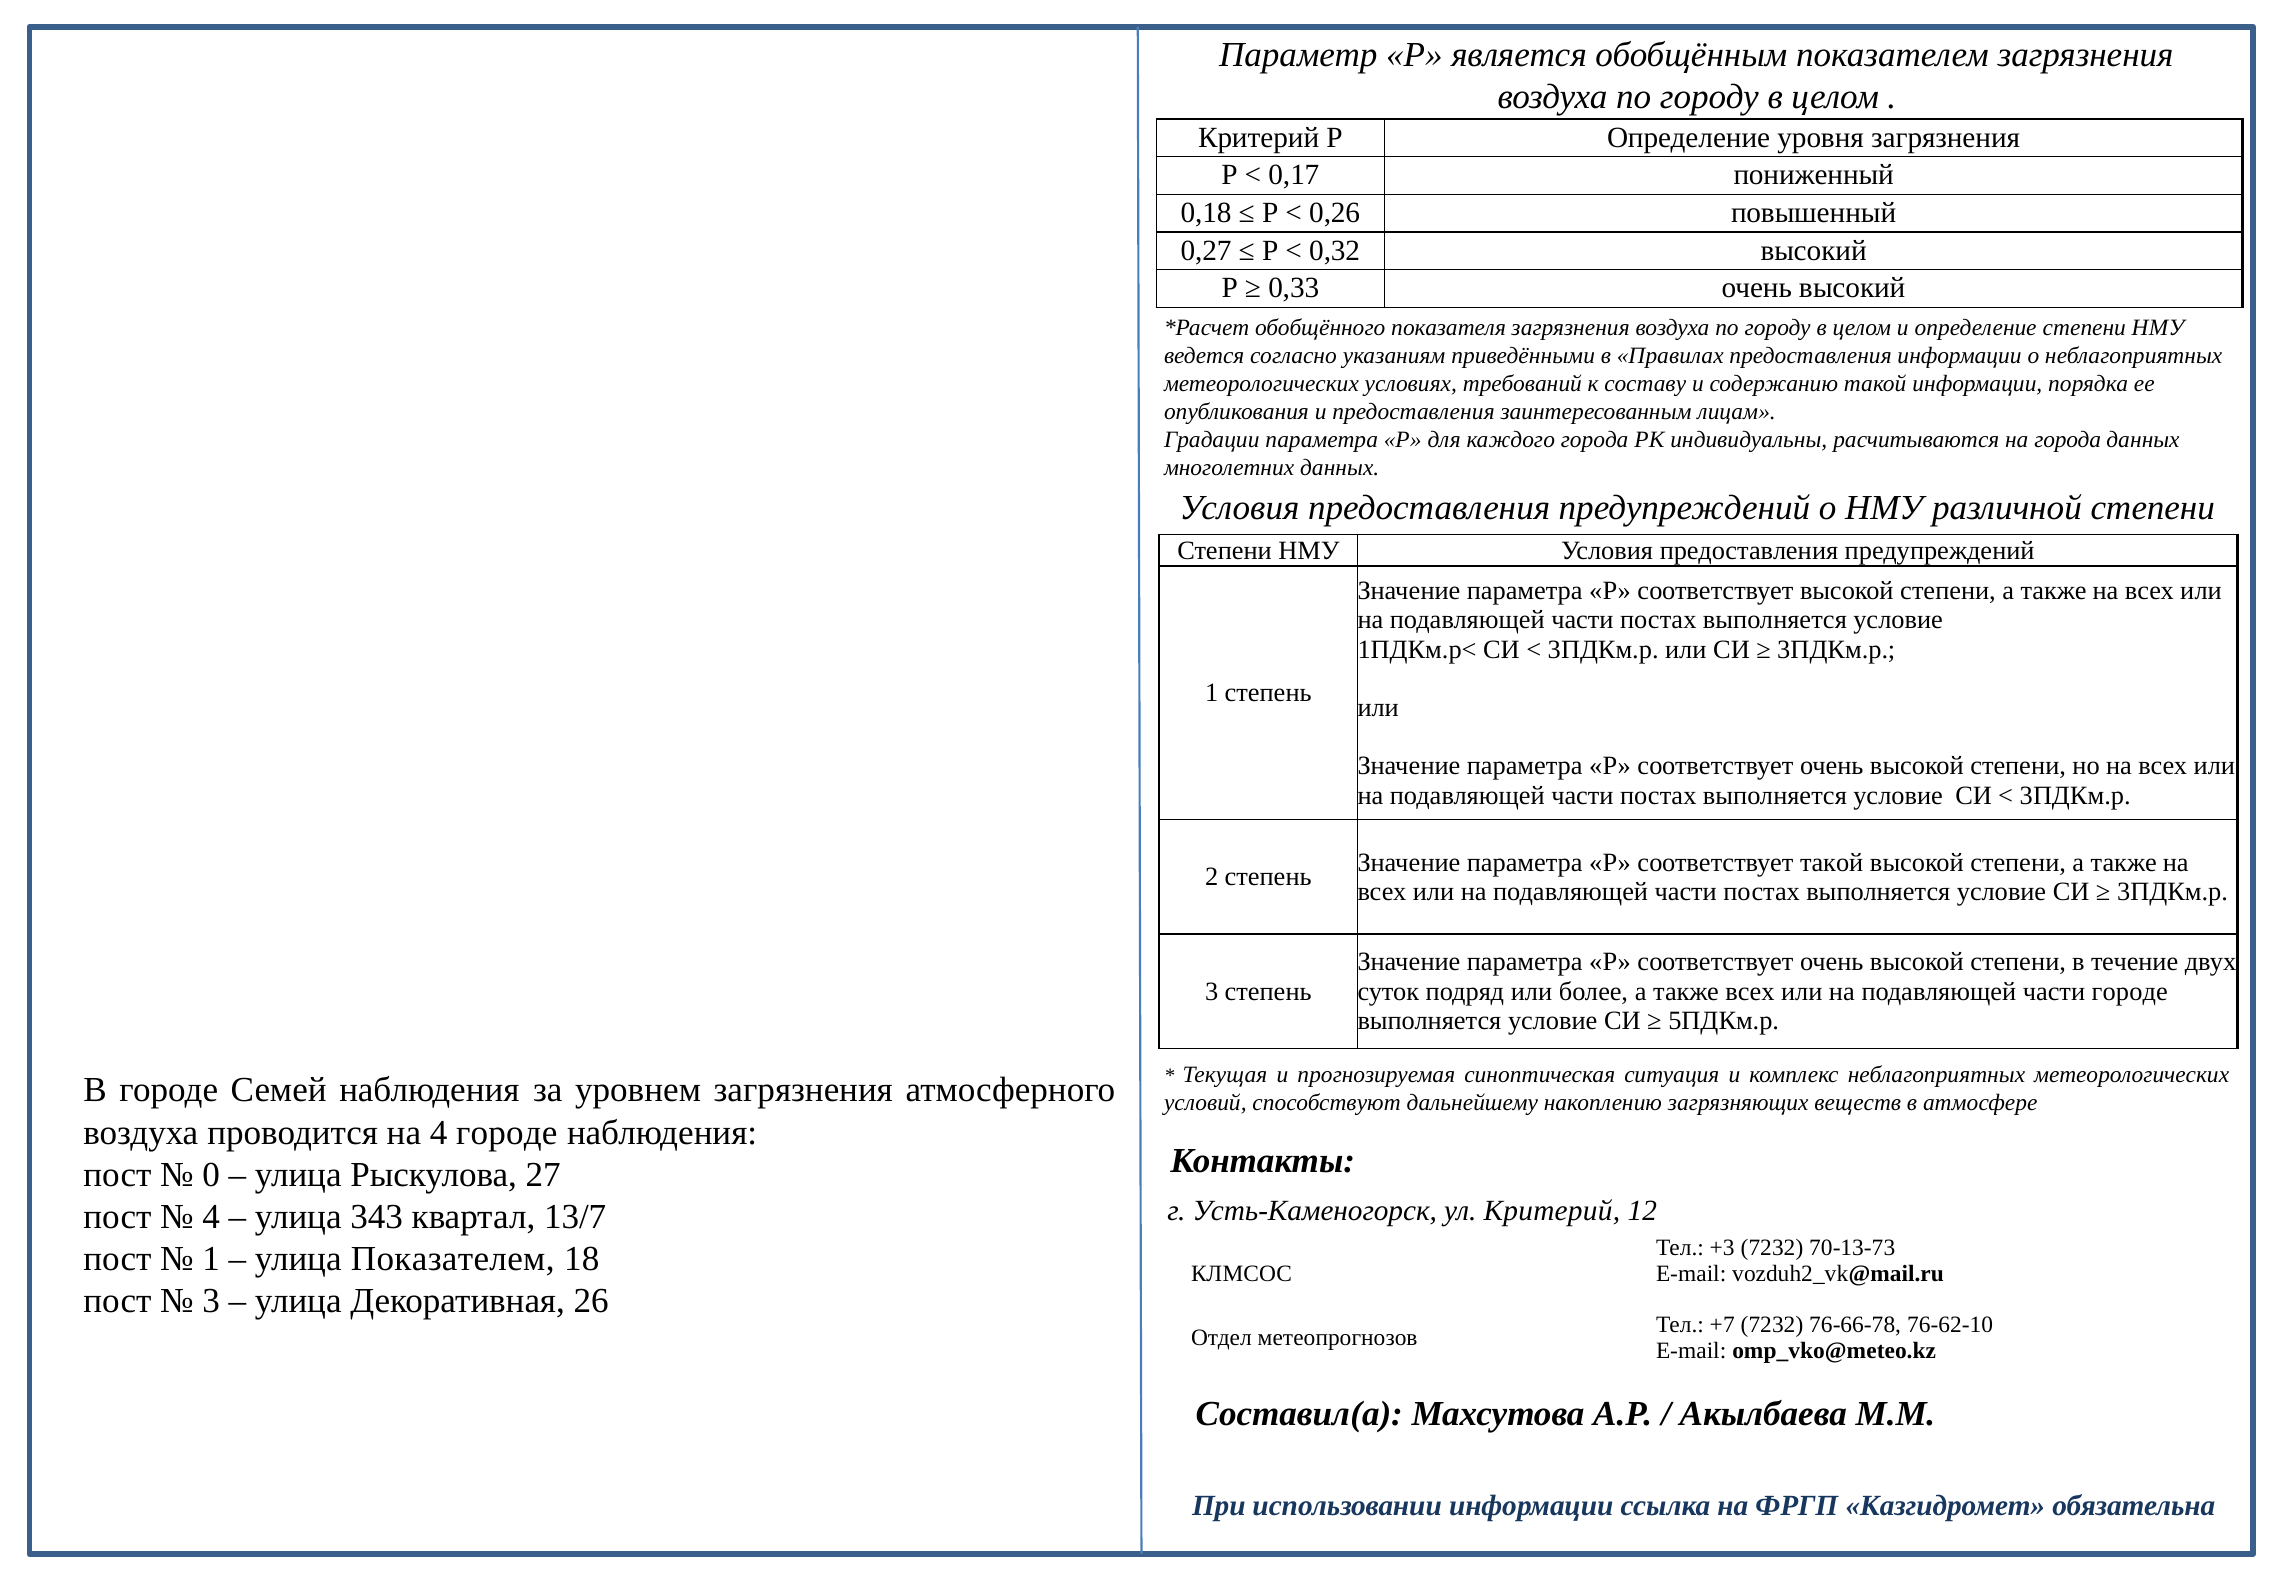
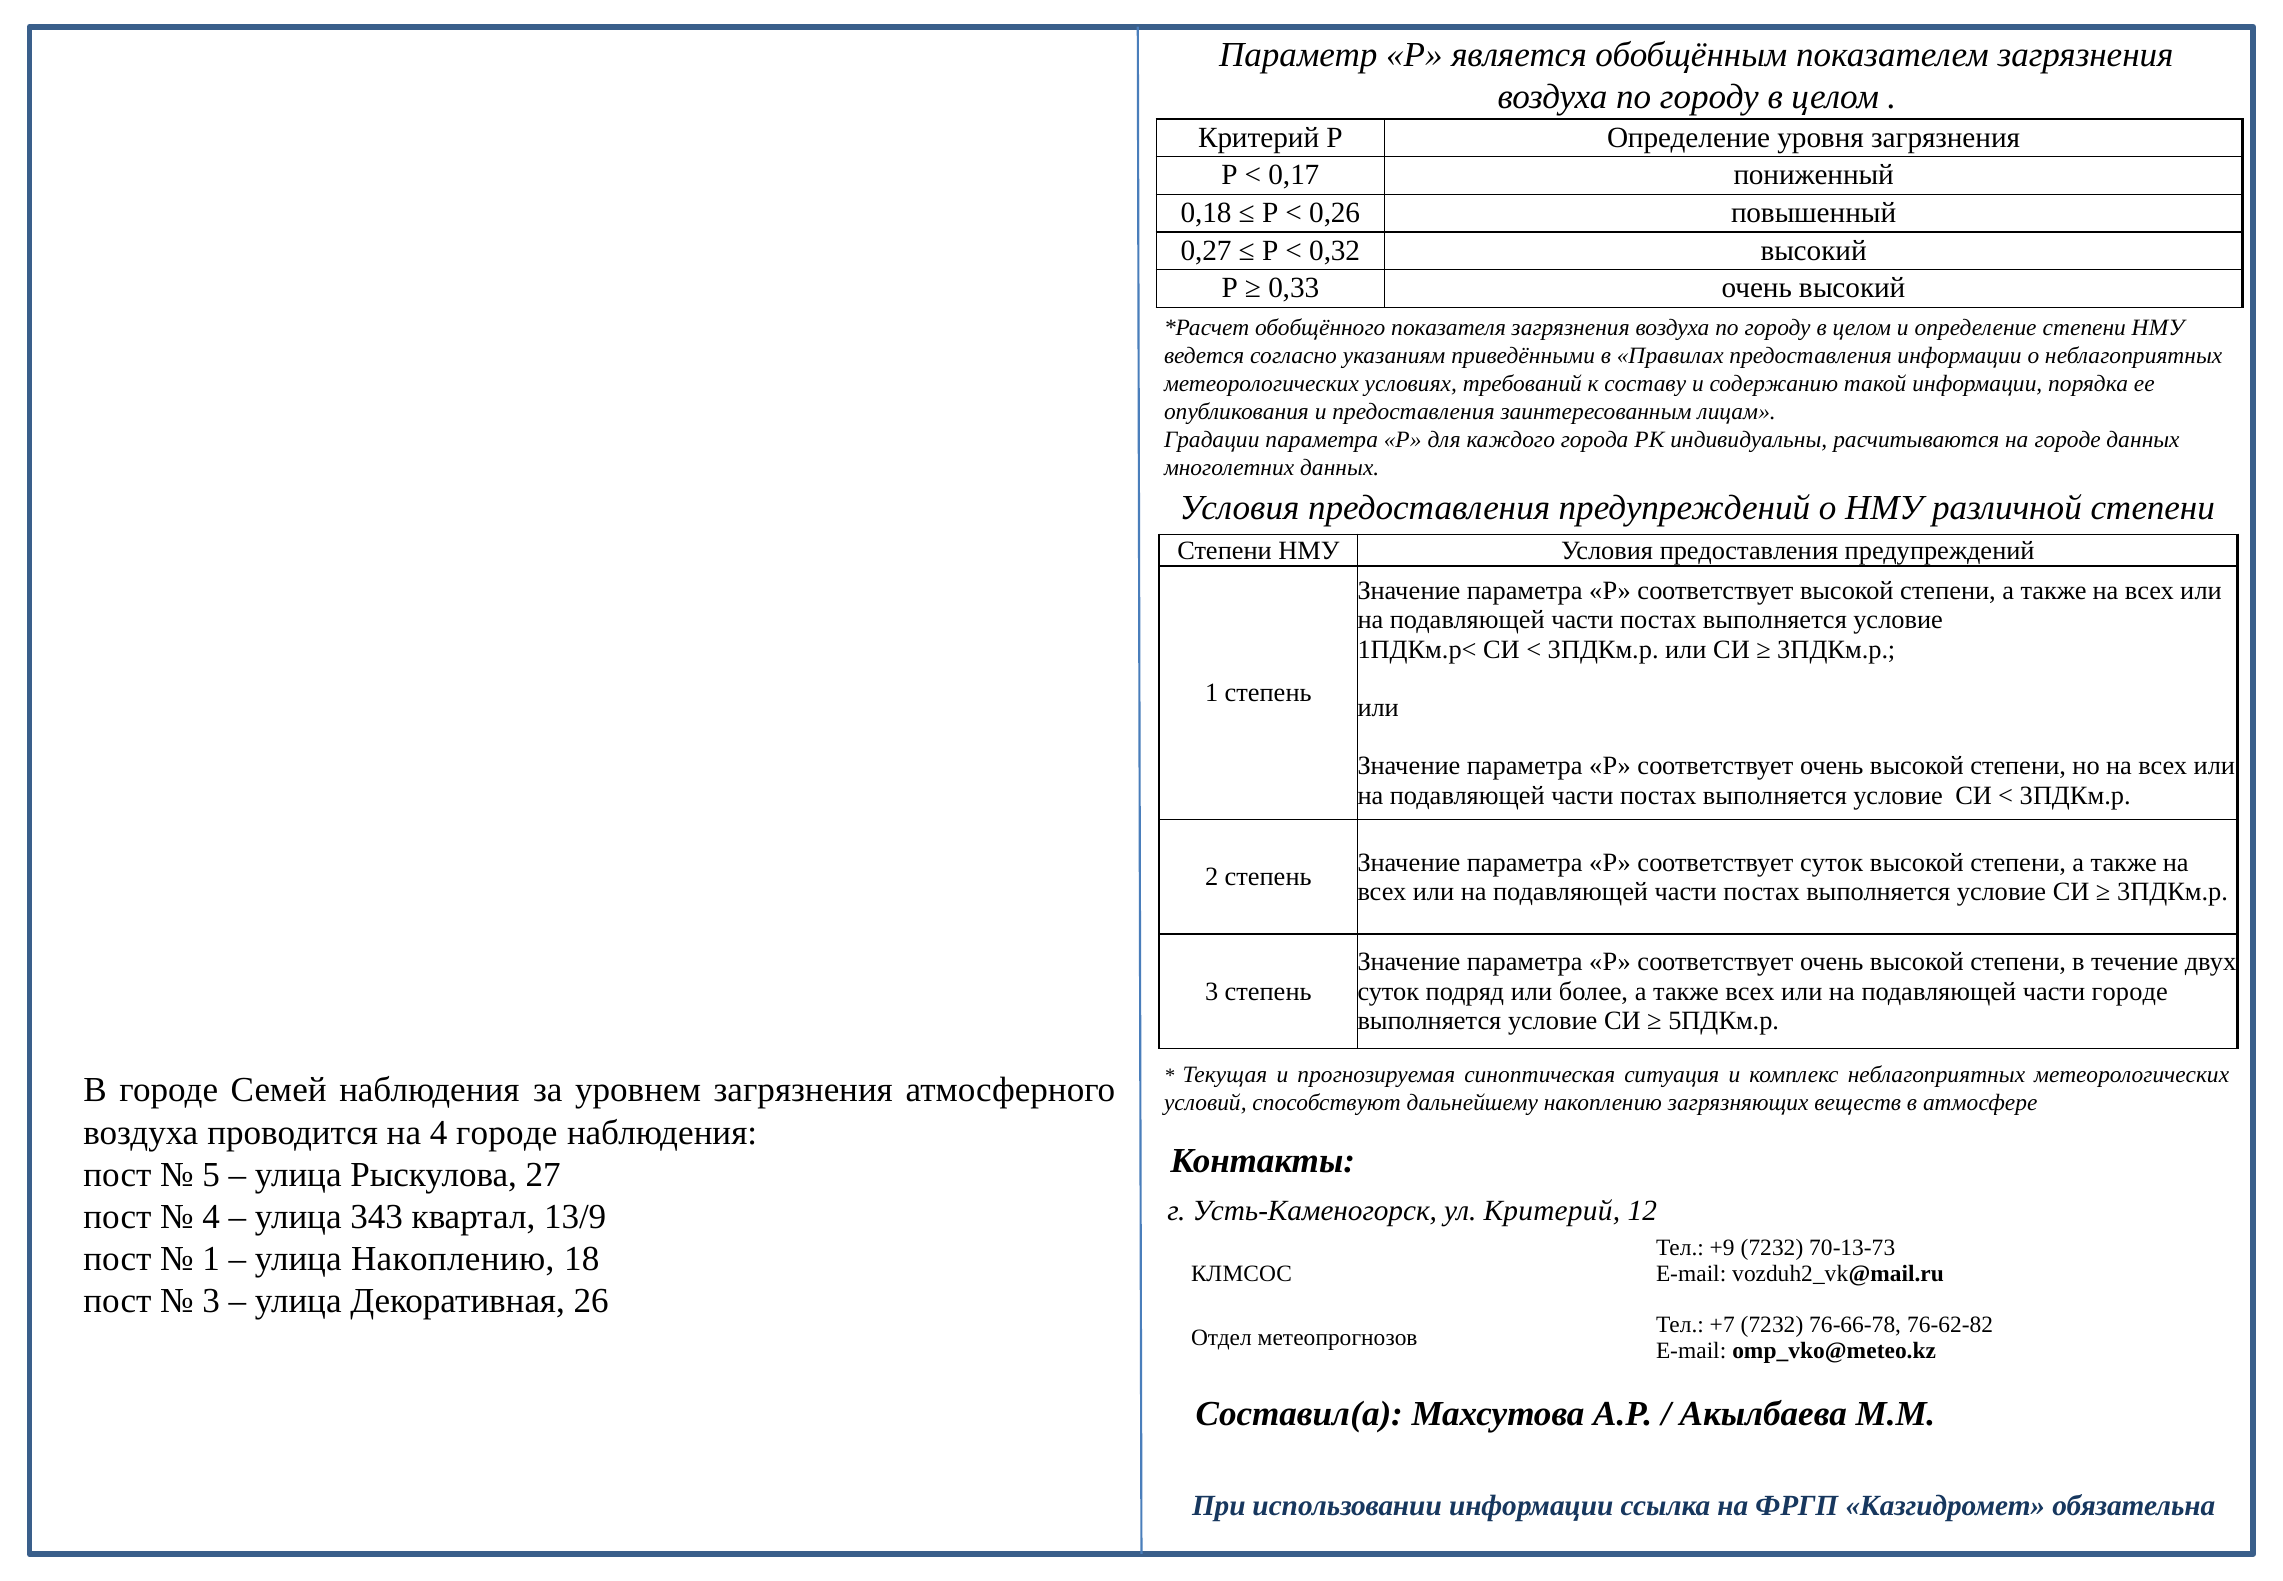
на города: города -> городе (2068, 440)
соответствует такой: такой -> суток (1832, 862)
0: 0 -> 5 (211, 1174)
13/7: 13/7 -> 13/9 (575, 1216)
+3: +3 -> +9 (1722, 1247)
улица Показателем: Показателем -> Накоплению (453, 1259)
76-62-10: 76-62-10 -> 76-62-82 (1950, 1324)
